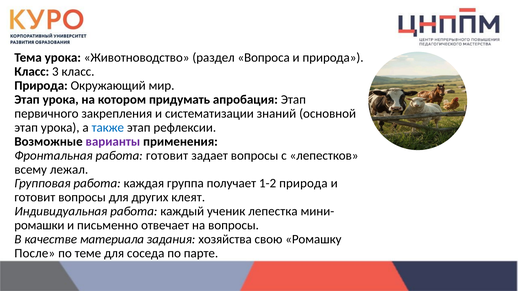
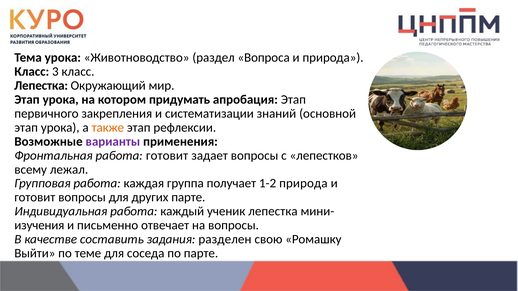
Природа: Природа -> Лепестка (41, 86)
также colour: blue -> orange (108, 128)
других клеят: клеят -> парте (188, 198)
ромашки: ромашки -> изучения (39, 226)
материала: материала -> составить (112, 240)
хозяйства: хозяйства -> разделен (225, 240)
После: После -> Выйти (35, 254)
